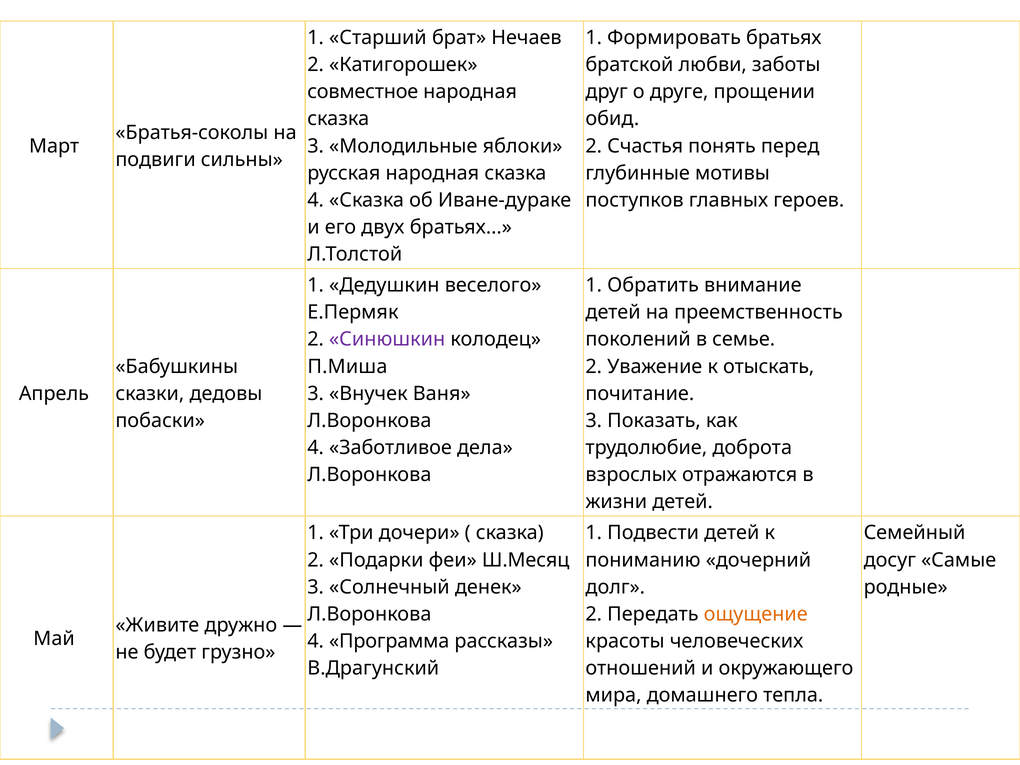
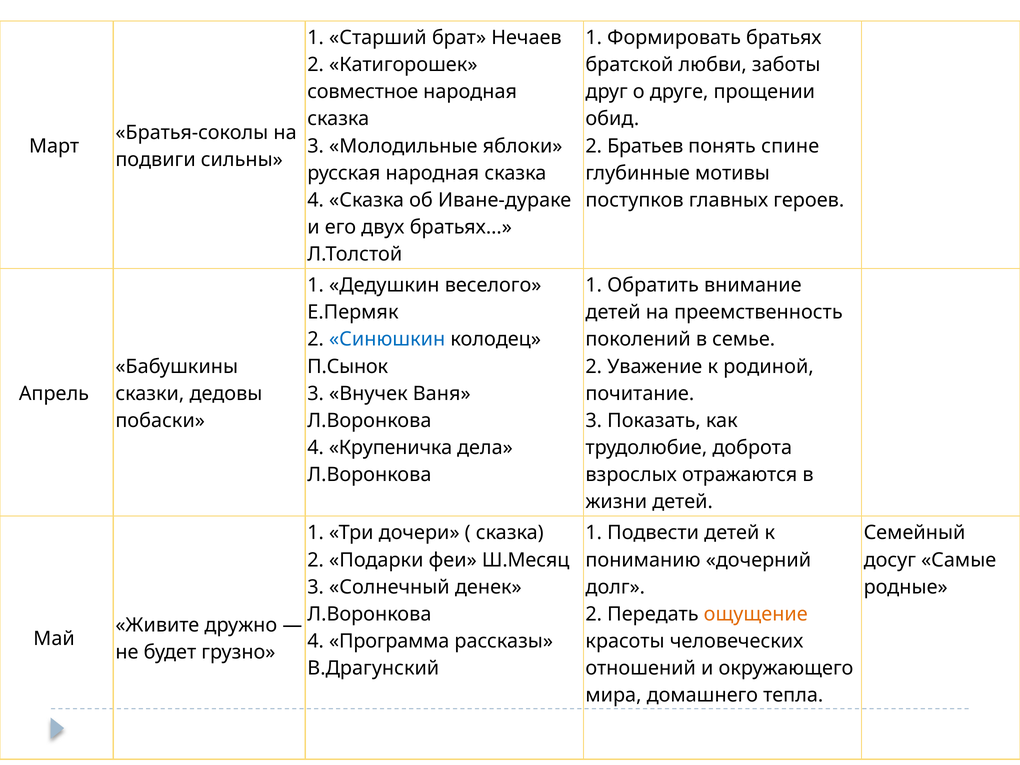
Счастья: Счастья -> Братьев (645, 146)
перед: перед -> спине (790, 146)
Синюшкин colour: purple -> blue (387, 339)
П.Миша: П.Миша -> П.Сынок (348, 366)
отыскать: отыскать -> родиной (769, 366)
Заботливое: Заботливое -> Крупеничка (391, 448)
